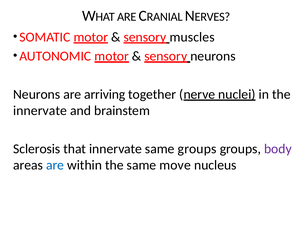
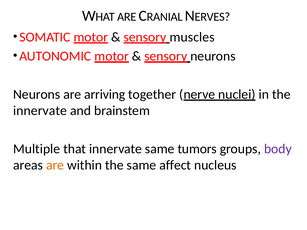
Sclerosis: Sclerosis -> Multiple (37, 149)
same groups: groups -> tumors (197, 149)
are colour: blue -> orange (55, 165)
move: move -> affect (175, 165)
